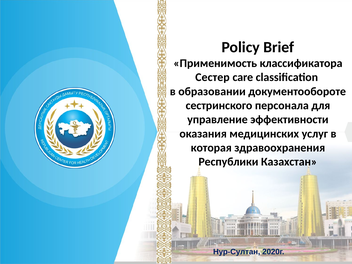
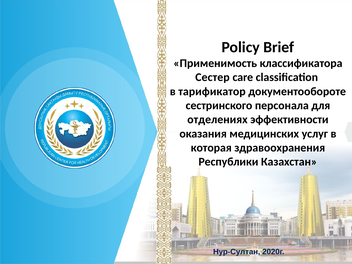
образовании: образовании -> тарификатор (212, 91)
управление: управление -> отделениях (217, 120)
